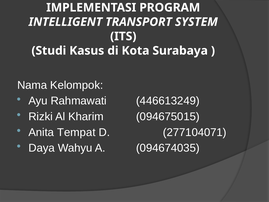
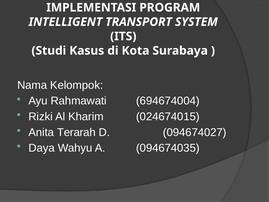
446613249: 446613249 -> 694674004 (168, 101)
094675015: 094675015 -> 024674015 (168, 116)
Tempat: Tempat -> Terarah (76, 132)
277104071: 277104071 -> 094674027 (195, 132)
